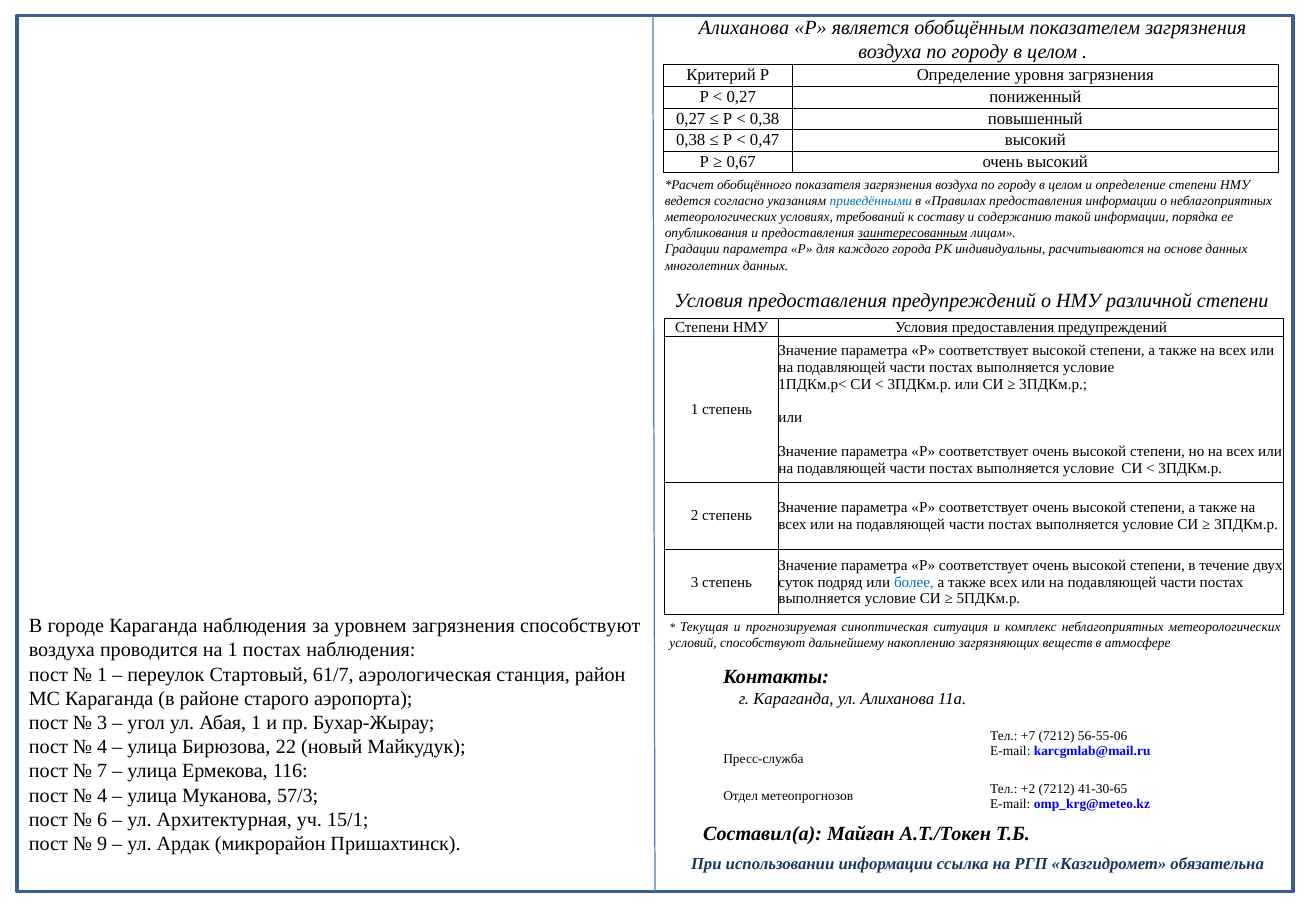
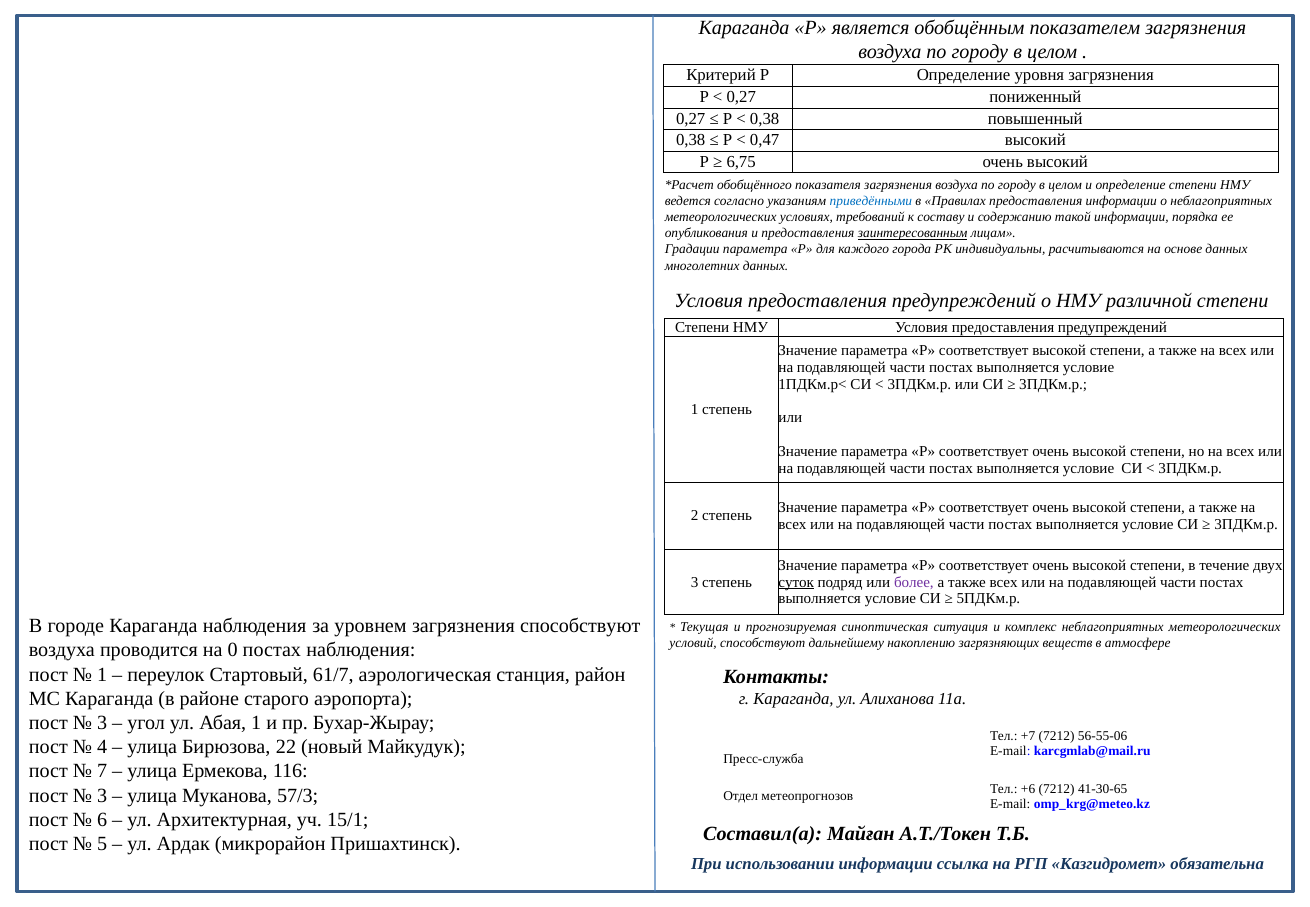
Алиханова: Алиханова -> Караганда (744, 28)
0,67: 0,67 -> 6,75 (741, 162)
суток underline: none -> present (796, 582)
более colour: blue -> purple (914, 582)
на 1: 1 -> 0 (233, 650)
+2: +2 -> +6 (1028, 789)
4: 4 -> 3 (102, 795)
9: 9 -> 5 (102, 844)
